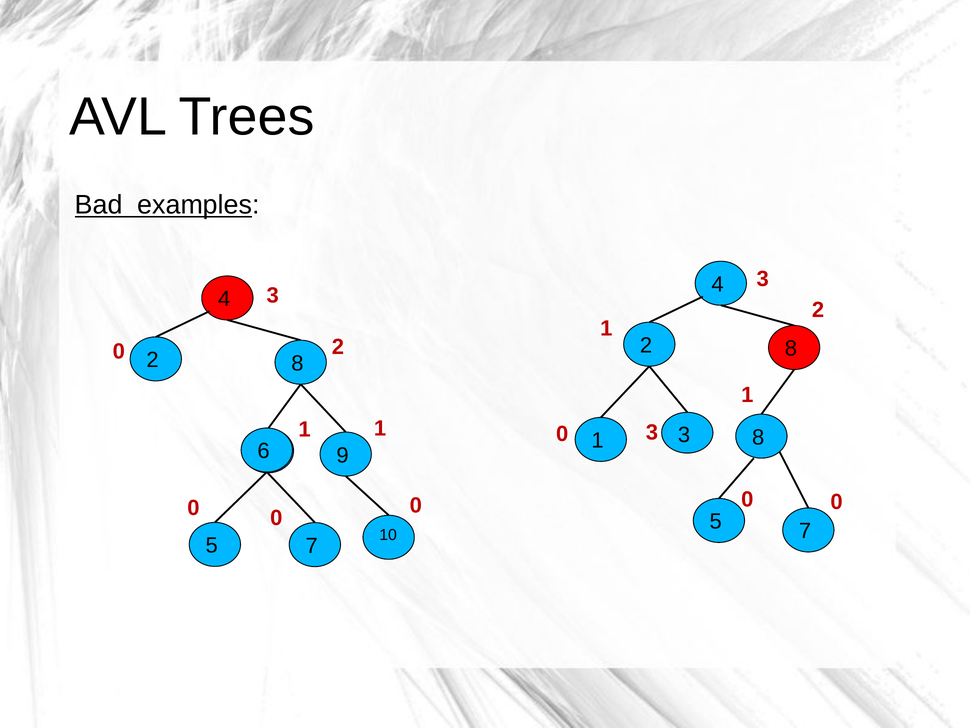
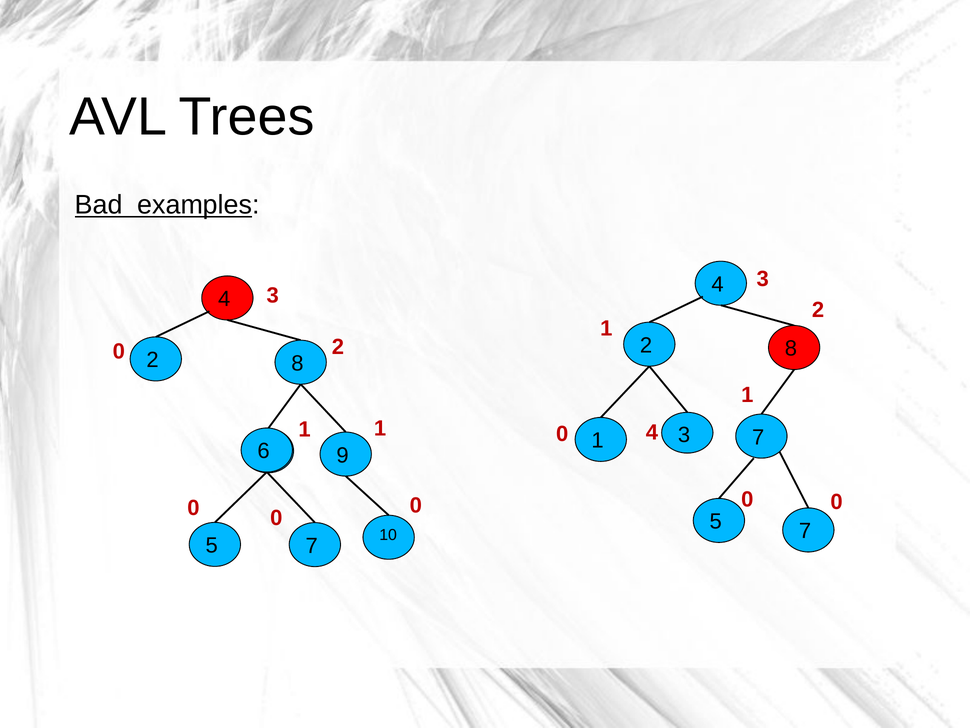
0 3: 3 -> 4 (652, 432)
3 8: 8 -> 7 (758, 437)
